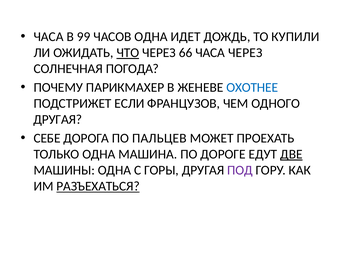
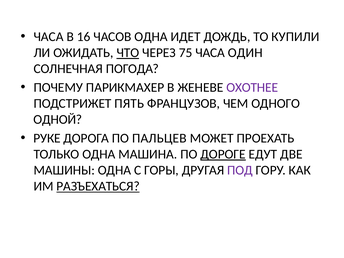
99: 99 -> 16 (84, 37)
66: 66 -> 75 (186, 53)
ЧАСА ЧЕРЕЗ: ЧЕРЕЗ -> ОДИН (245, 53)
ОХОТНЕЕ colour: blue -> purple (252, 87)
ЕСЛИ: ЕСЛИ -> ПЯТЬ (129, 103)
ДРУГАЯ: ДРУГАЯ -> ОДНОЙ (58, 120)
СЕБЕ: СЕБЕ -> РУКЕ (47, 138)
ДОРОГЕ underline: none -> present (223, 154)
ДВЕ underline: present -> none (291, 154)
